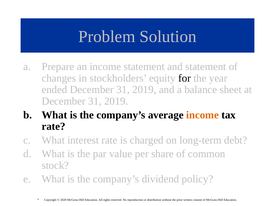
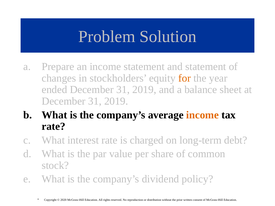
for colour: black -> orange (185, 78)
